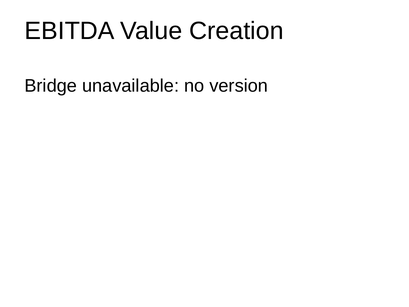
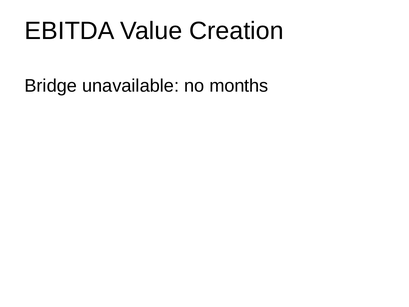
version: version -> months (239, 86)
